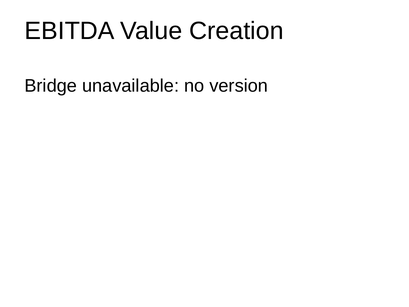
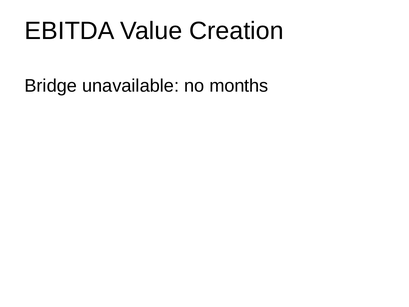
version: version -> months (239, 86)
